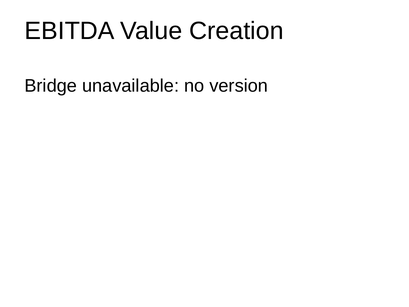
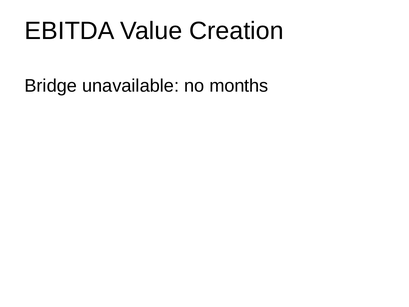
version: version -> months (239, 86)
